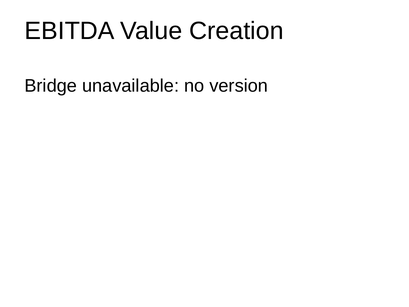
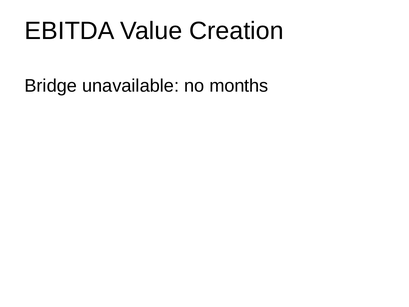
version: version -> months (239, 86)
